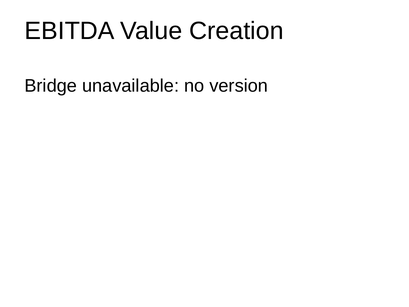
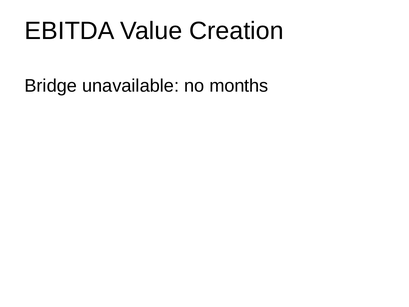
version: version -> months (239, 86)
